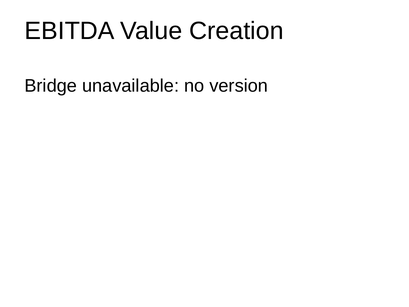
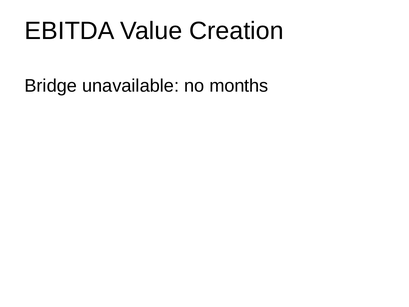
version: version -> months (239, 86)
